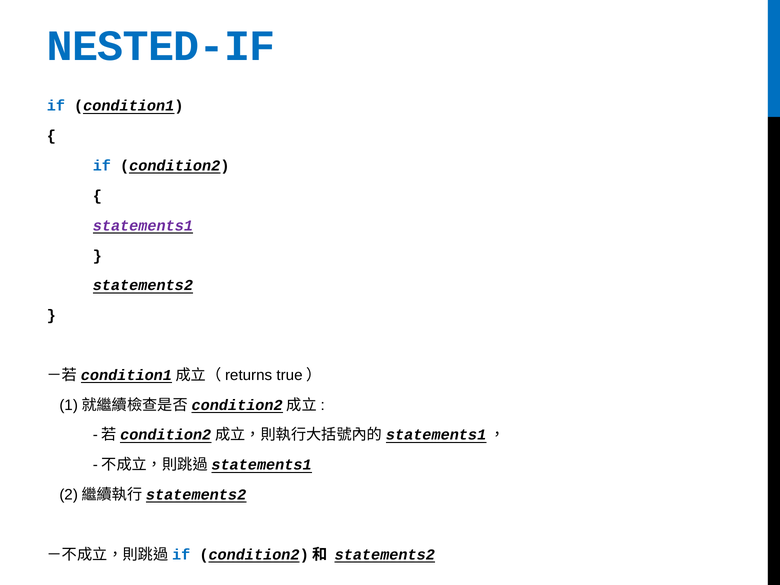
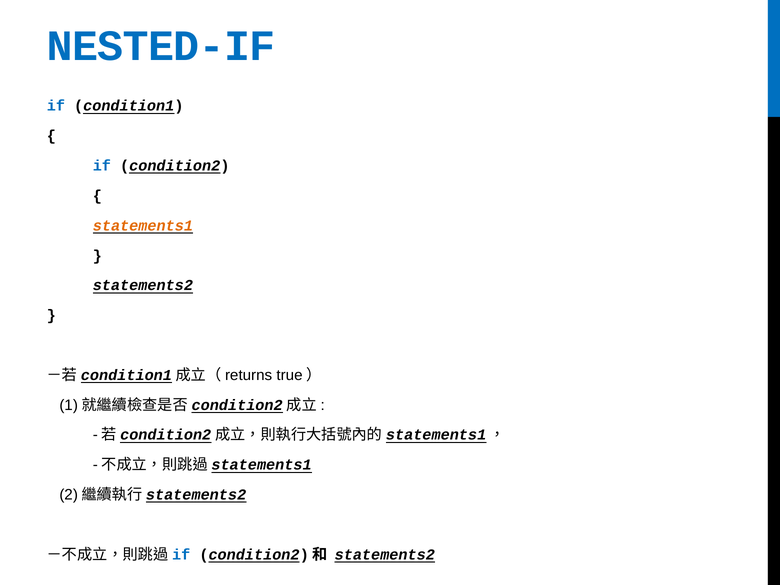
statements1 colour: purple -> orange (143, 226)
